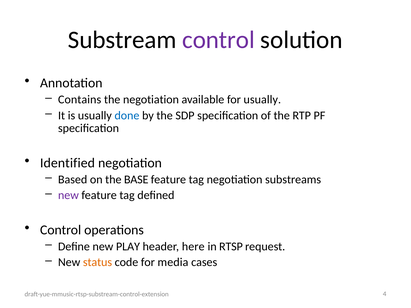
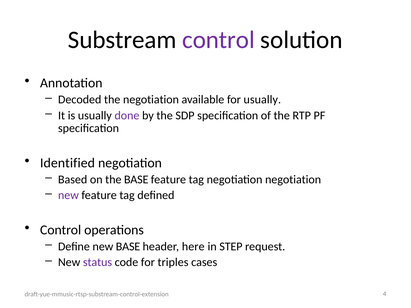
Contains: Contains -> Decoded (80, 100)
done colour: blue -> purple (127, 116)
negotiation substreams: substreams -> negotiation (293, 180)
new PLAY: PLAY -> BASE (128, 247)
RTSP: RTSP -> STEP (231, 247)
status colour: orange -> purple (97, 262)
media: media -> triples (173, 262)
